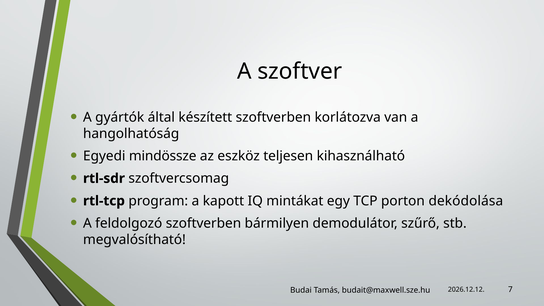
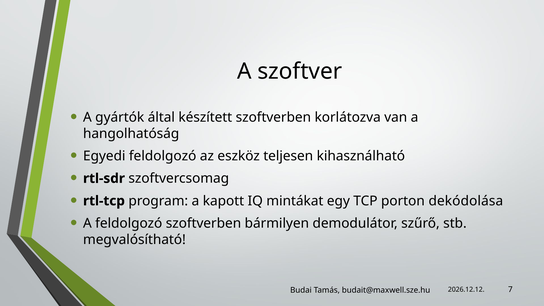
Egyedi mindössze: mindössze -> feldolgozó (163, 156)
